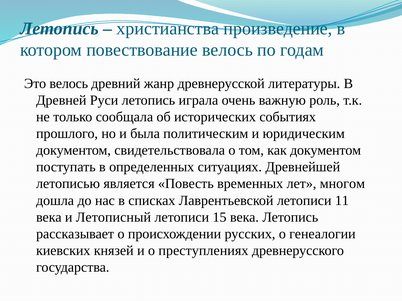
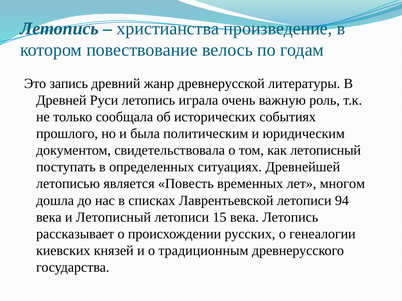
Это велось: велось -> запись (69, 84)
как документом: документом -> летописный (326, 151)
11: 11 -> 94 (342, 201)
преступлениях: преступлениях -> традиционным (203, 251)
